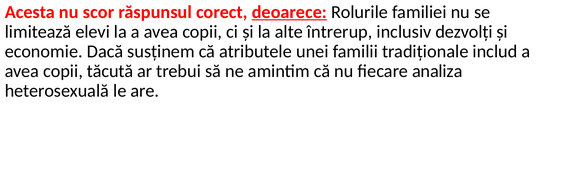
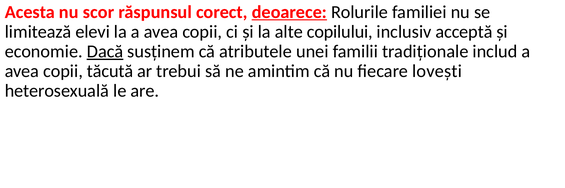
întrerup: întrerup -> copilului (340, 32)
dezvolți: dezvolți -> acceptă (464, 32)
Dacă underline: none -> present (105, 52)
analiza: analiza -> lovești (437, 71)
